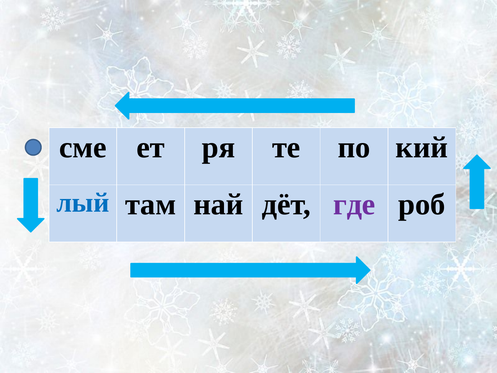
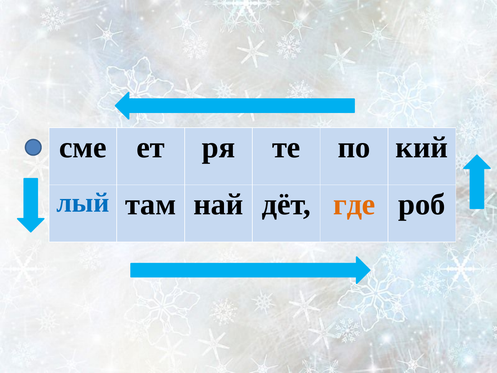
где colour: purple -> orange (354, 204)
